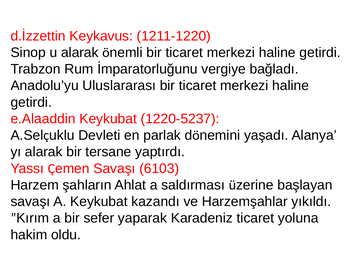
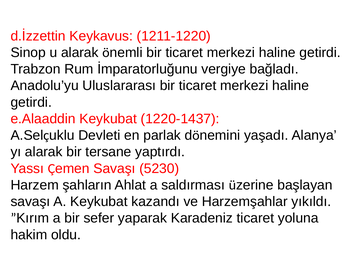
1220-5237: 1220-5237 -> 1220-1437 (180, 119)
6103: 6103 -> 5230 (159, 169)
